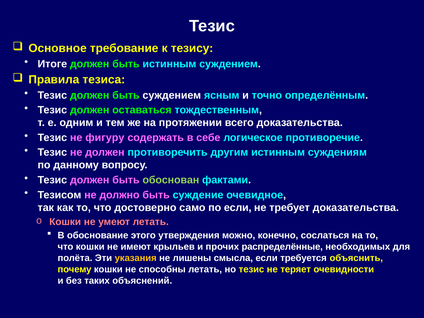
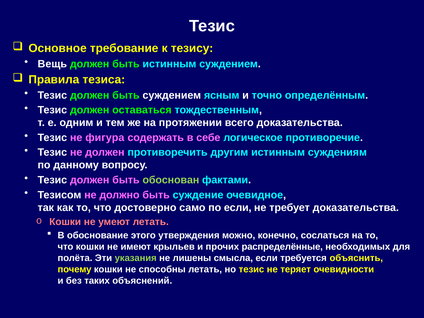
Итоге: Итоге -> Вещь (52, 64)
фигуру: фигуру -> фигура (105, 138)
указания colour: yellow -> light green (136, 258)
